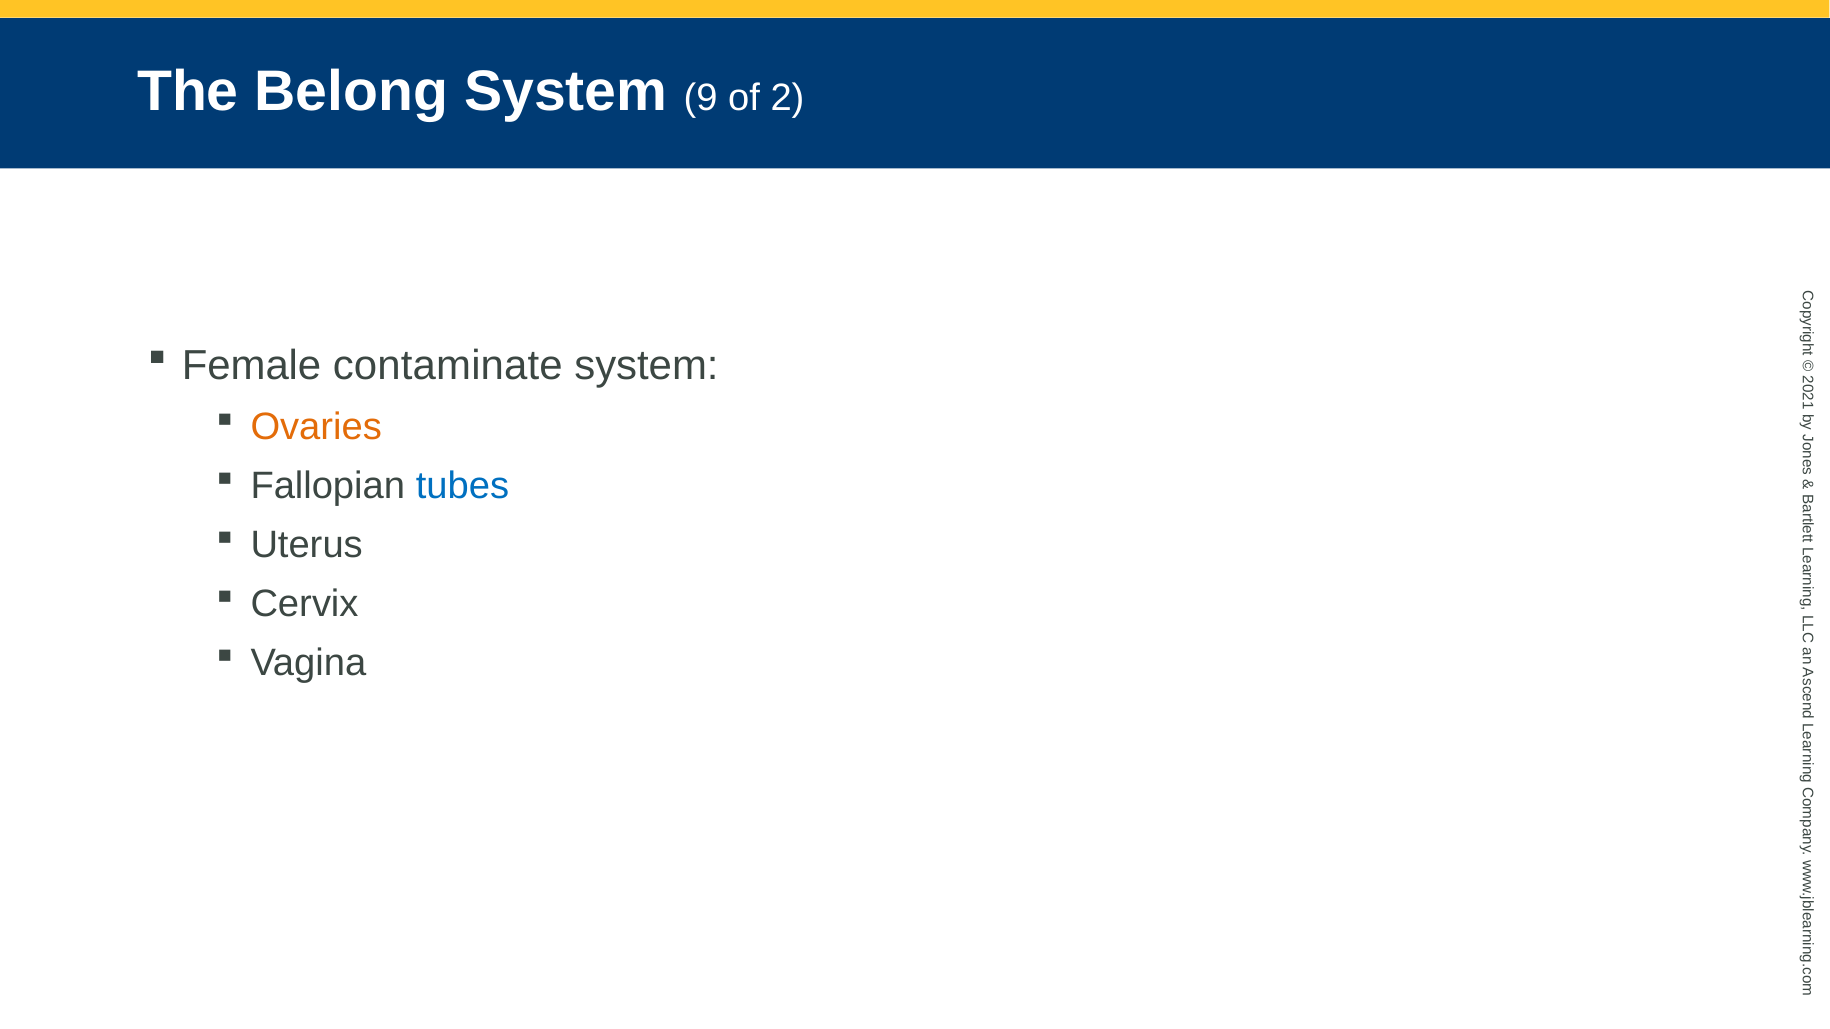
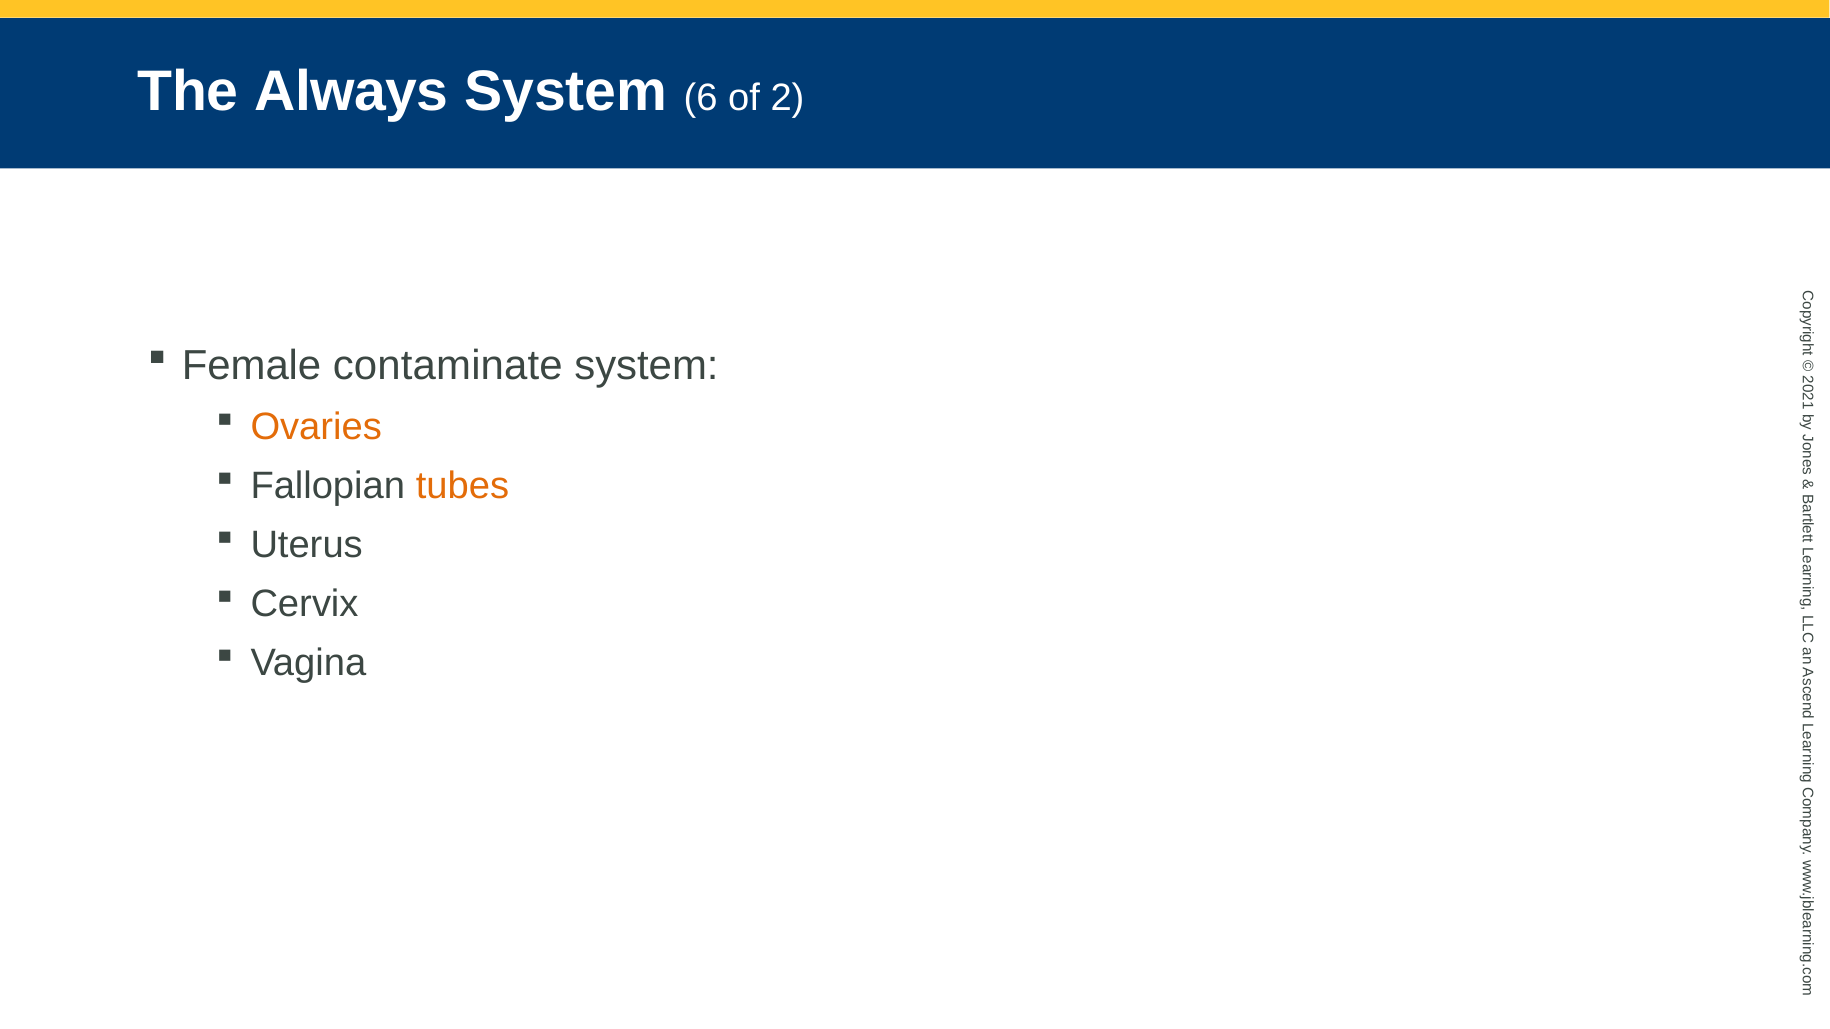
Belong: Belong -> Always (352, 92)
9: 9 -> 6 (701, 98)
tubes colour: blue -> orange (463, 486)
